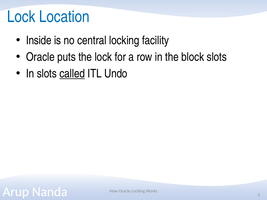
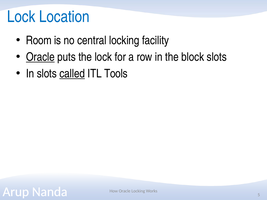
Inside: Inside -> Room (39, 40)
Oracle underline: none -> present (40, 57)
Undo: Undo -> Tools (116, 74)
